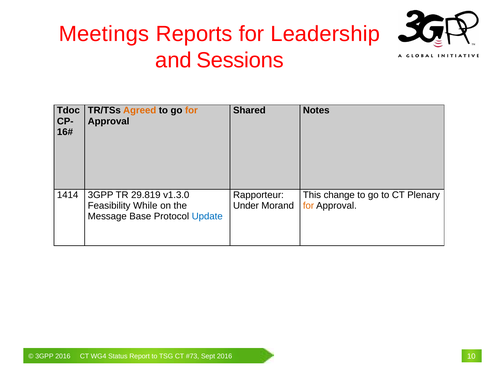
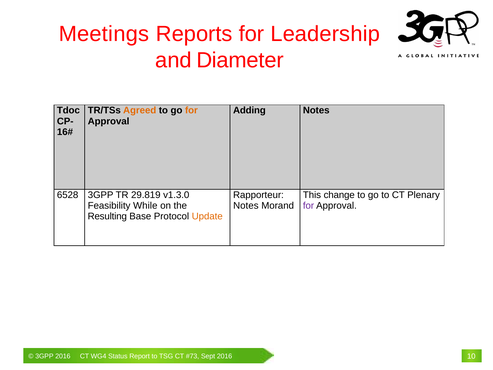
Sessions: Sessions -> Diameter (240, 60)
Shared: Shared -> Adding (249, 110)
1414: 1414 -> 6528 (68, 195)
Under: Under -> Notes (246, 206)
for colour: orange -> purple (309, 206)
Message: Message -> Resulting (107, 216)
Update colour: blue -> orange (207, 216)
